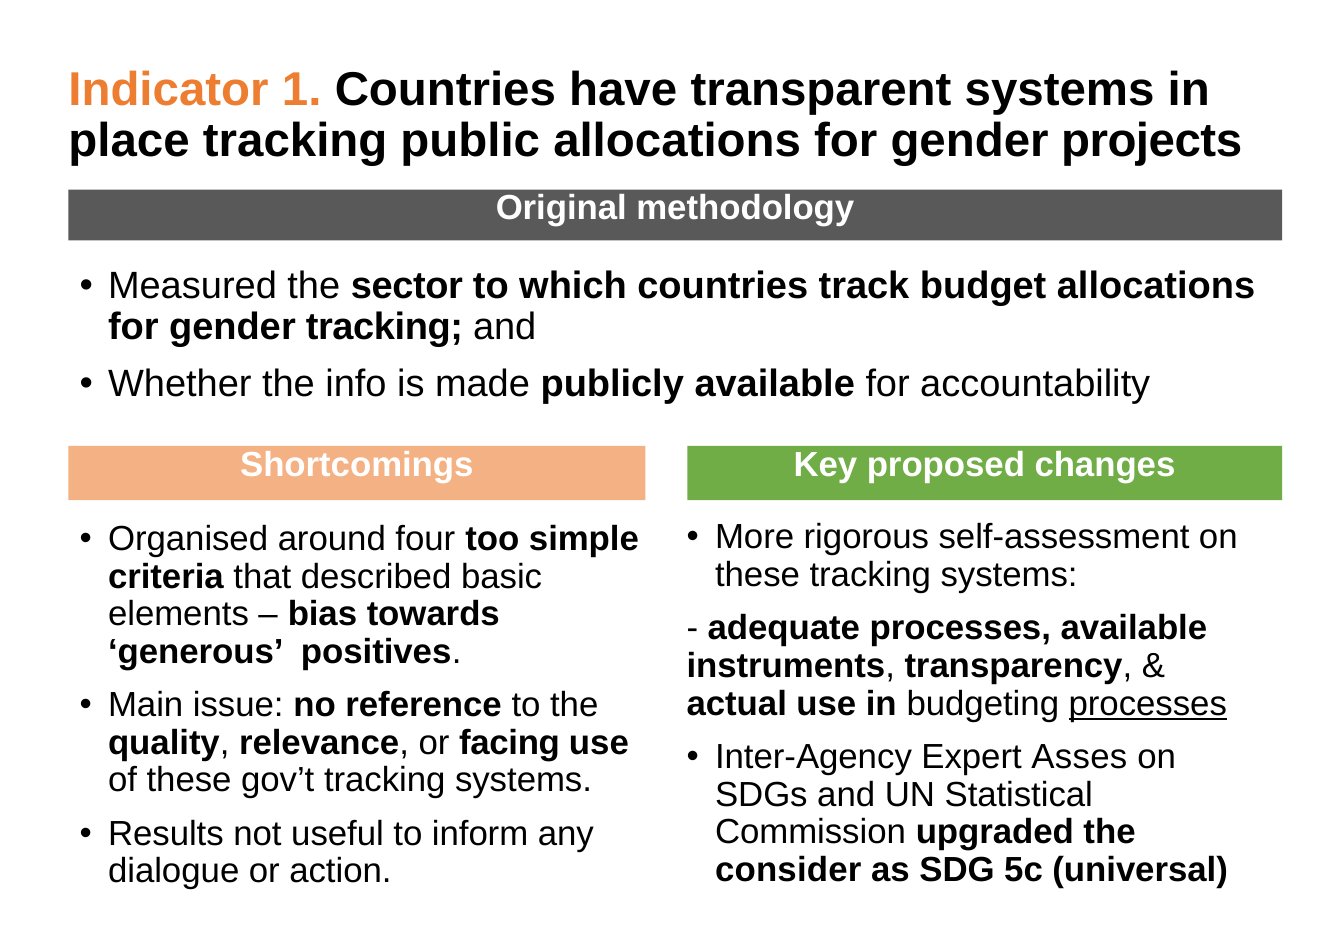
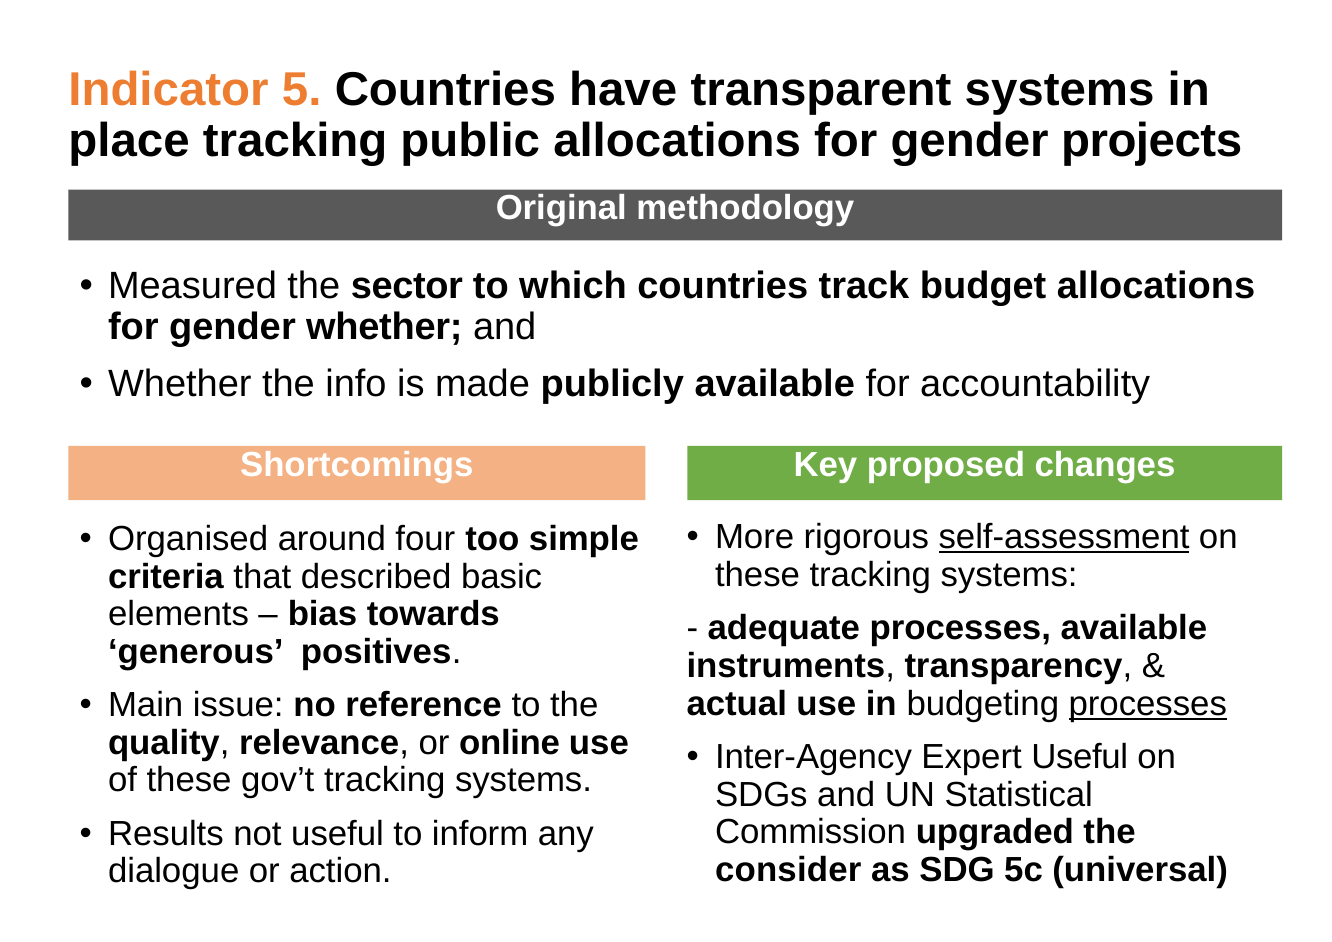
1: 1 -> 5 (302, 90)
gender tracking: tracking -> whether (384, 327)
self-assessment underline: none -> present (1064, 537)
facing: facing -> online (510, 743)
Expert Asses: Asses -> Useful (1080, 757)
